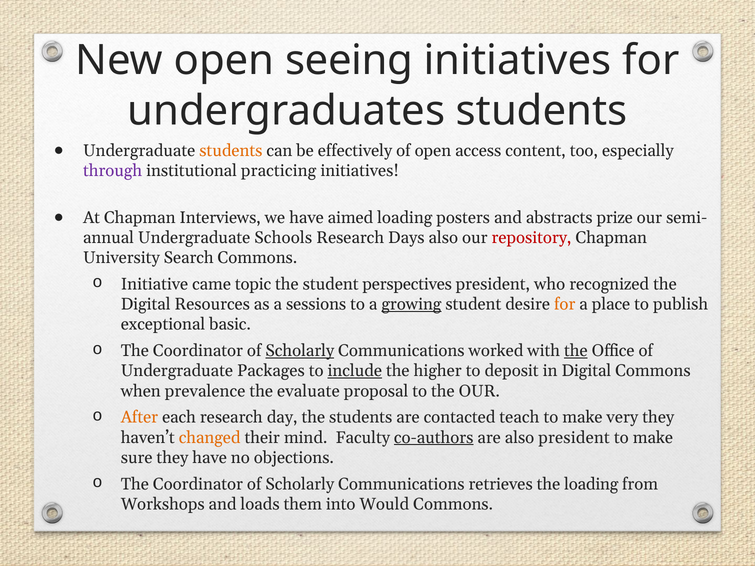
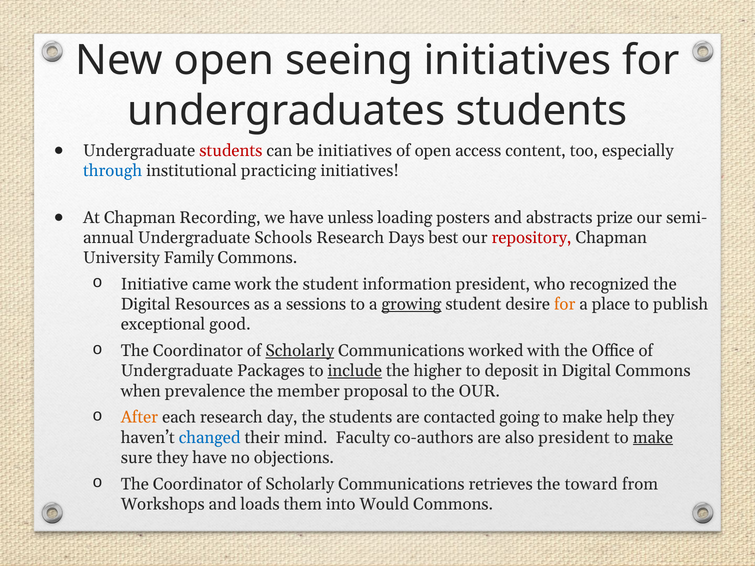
students colour: orange -> red (231, 151)
be effectively: effectively -> initiatives (355, 151)
through colour: purple -> blue (113, 171)
Interviews: Interviews -> Recording (220, 218)
aimed: aimed -> unless (351, 218)
Days also: also -> best (443, 238)
Search: Search -> Family (189, 258)
topic: topic -> work (253, 284)
perspectives: perspectives -> information (407, 284)
basic: basic -> good (230, 324)
the underline: present -> none (576, 351)
evaluate: evaluate -> member (308, 391)
teach: teach -> going (519, 418)
very: very -> help (622, 418)
changed colour: orange -> blue (210, 438)
co-authors underline: present -> none (434, 438)
make underline: none -> present (653, 438)
the loading: loading -> toward (591, 484)
